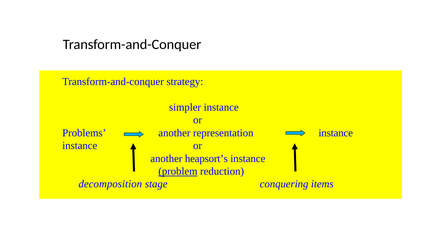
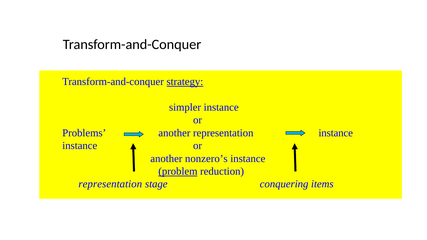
strategy underline: none -> present (185, 82)
heapsort’s: heapsort’s -> nonzero’s (206, 159)
decomposition: decomposition -> representation (110, 184)
